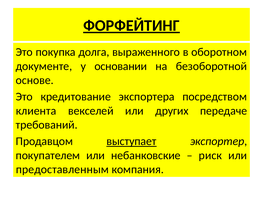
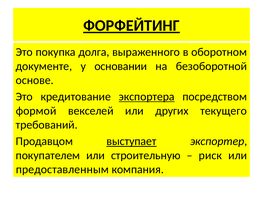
экспортера underline: none -> present (147, 96)
клиента: клиента -> формой (36, 110)
передаче: передаче -> текущего (224, 110)
небанковские: небанковские -> строительную (146, 155)
